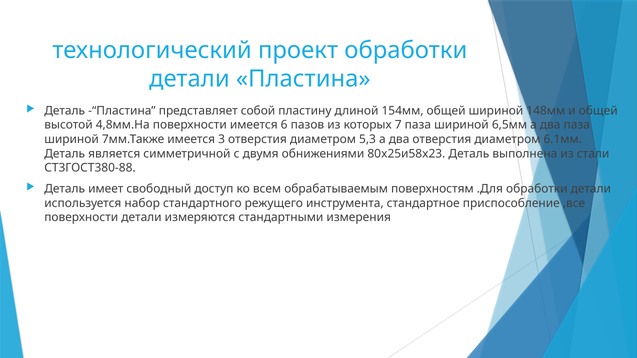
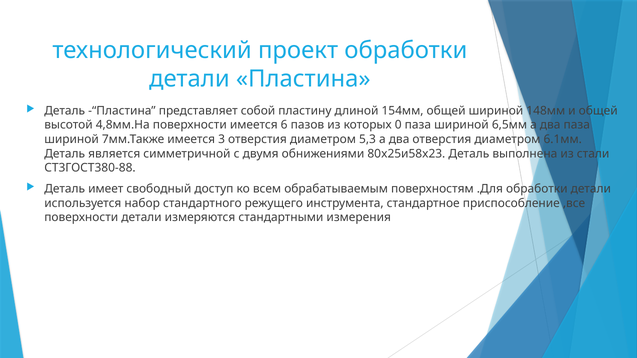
7: 7 -> 0 (398, 125)
